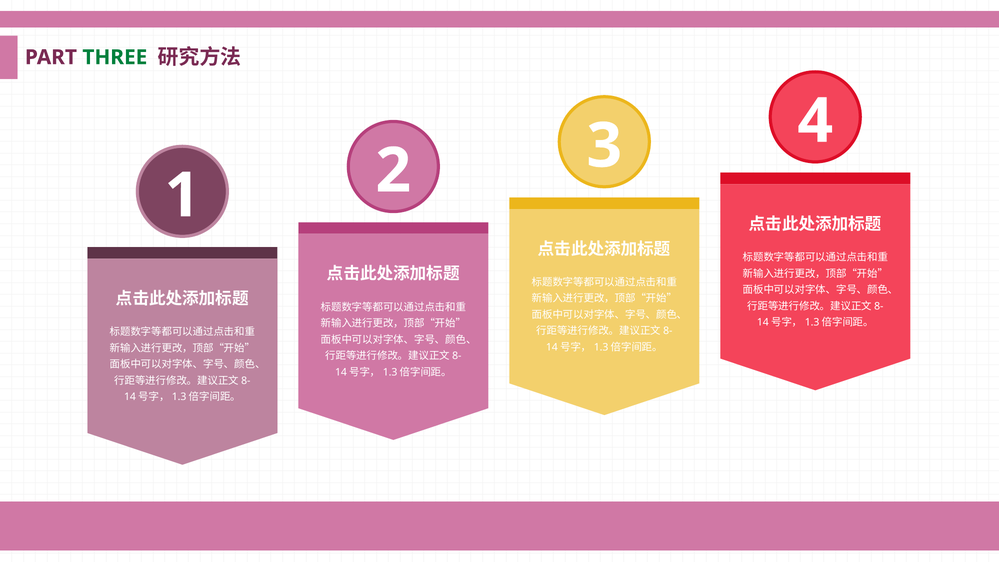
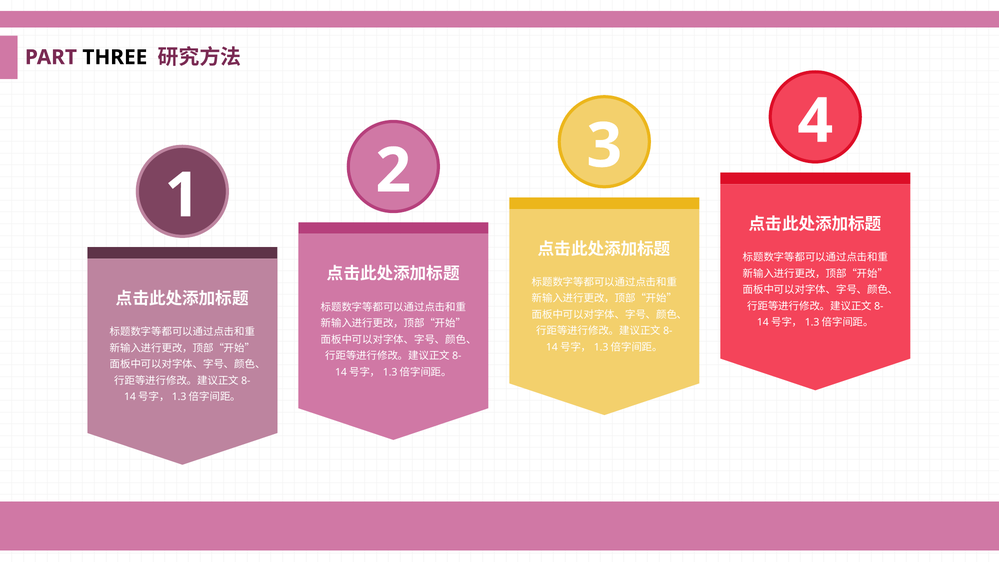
THREE colour: green -> black (115, 57)
